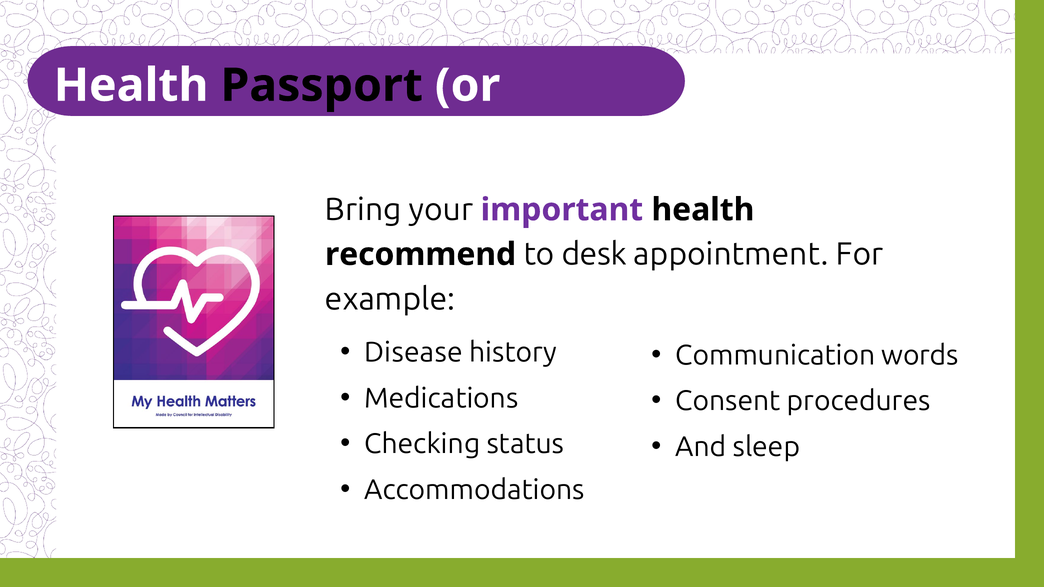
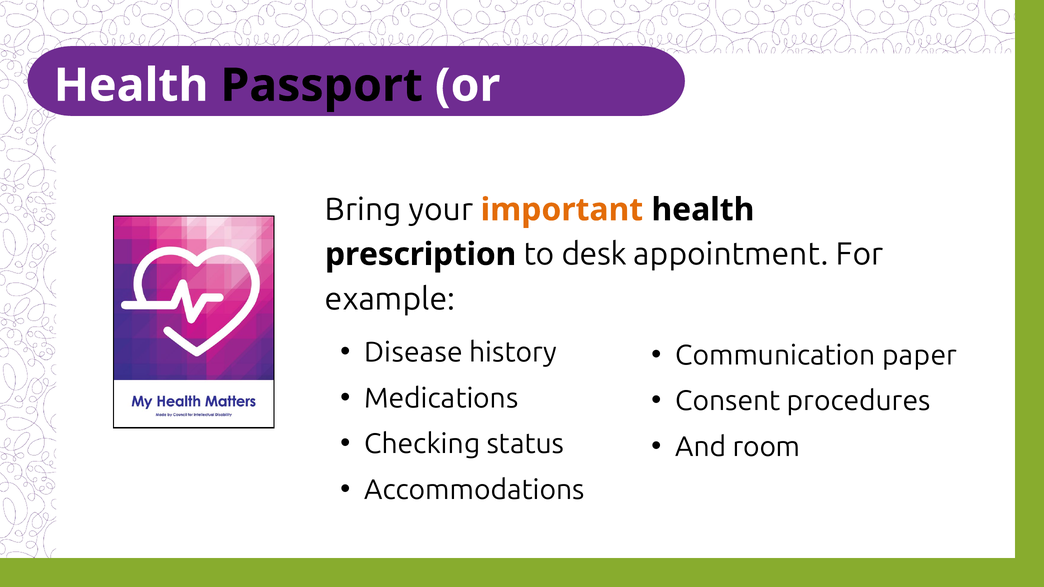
important colour: purple -> orange (562, 210)
recommend: recommend -> prescription (421, 255)
words: words -> paper (920, 356)
sleep: sleep -> room (767, 447)
